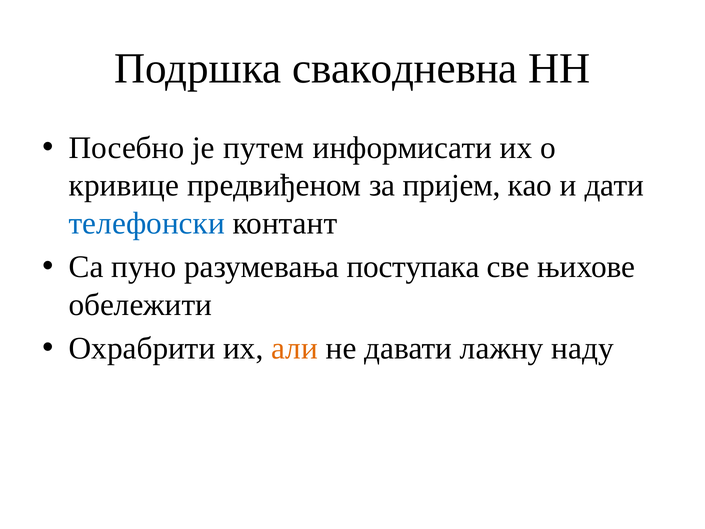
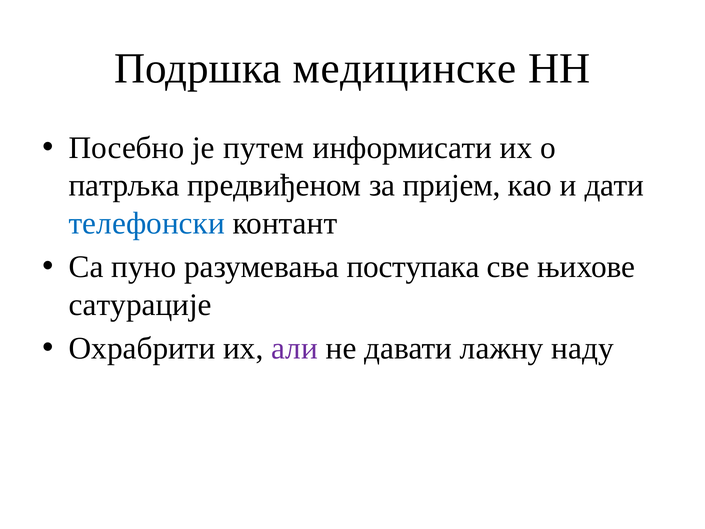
свакодневна: свакодневна -> медицинске (405, 68)
кривице: кривице -> патрљка (124, 186)
обележити: обележити -> сатурације (140, 305)
али colour: orange -> purple (295, 348)
